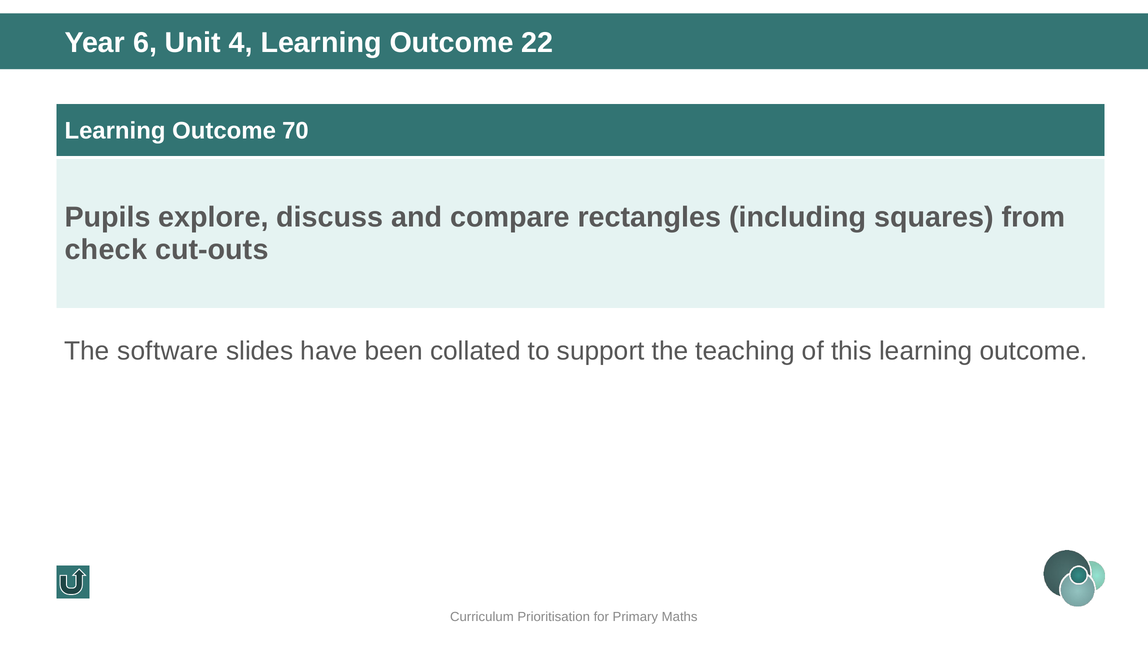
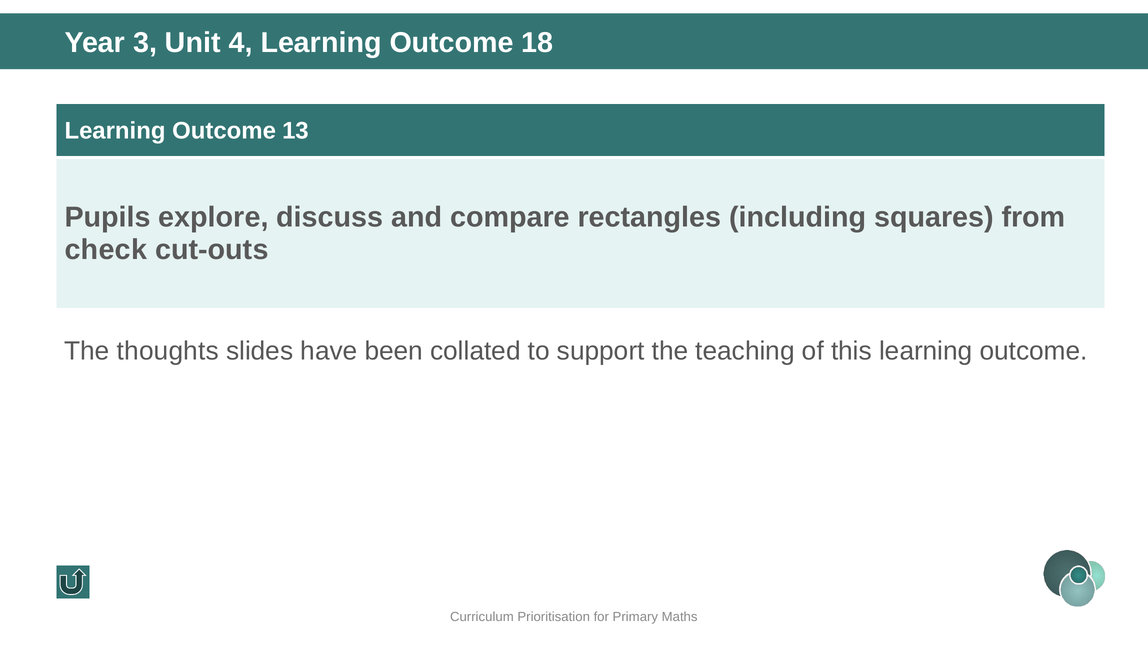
6: 6 -> 3 (145, 43)
22: 22 -> 18 (537, 43)
70: 70 -> 13 (295, 131)
software: software -> thoughts (168, 351)
